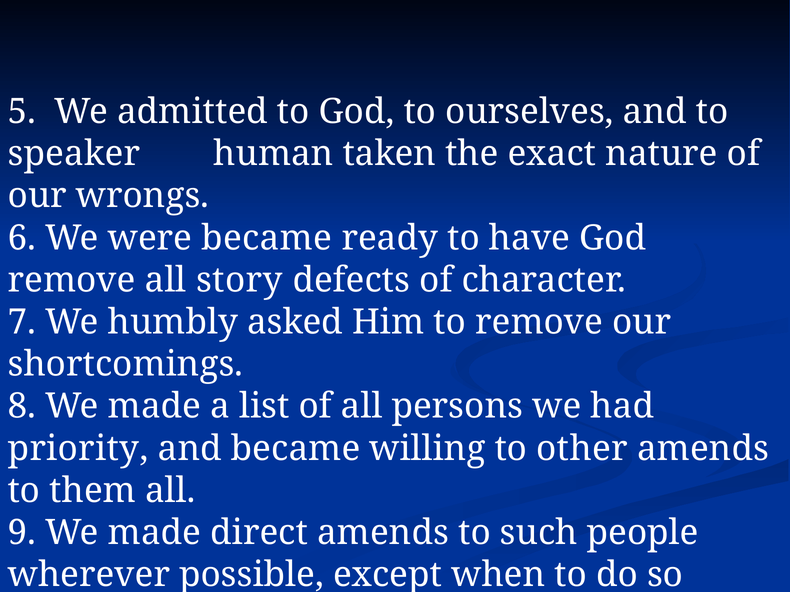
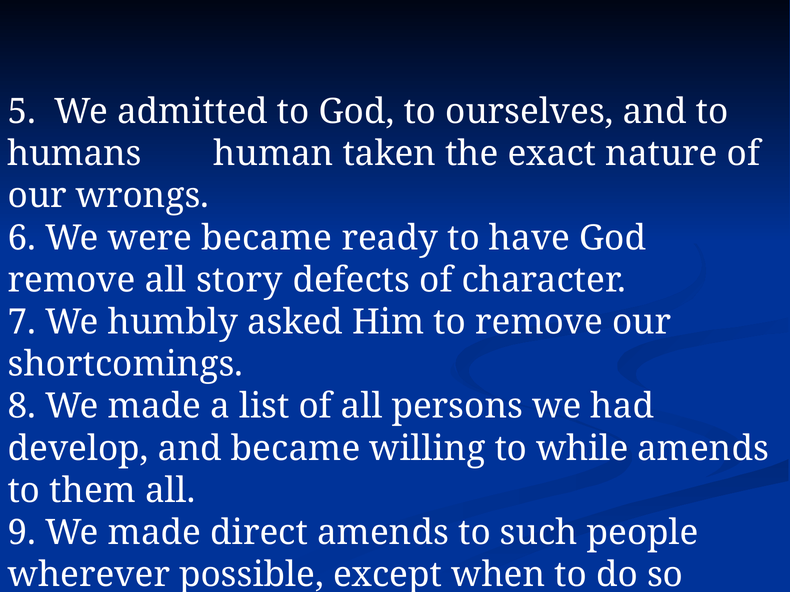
speaker: speaker -> humans (74, 154)
priority: priority -> develop (78, 449)
other: other -> while (582, 449)
